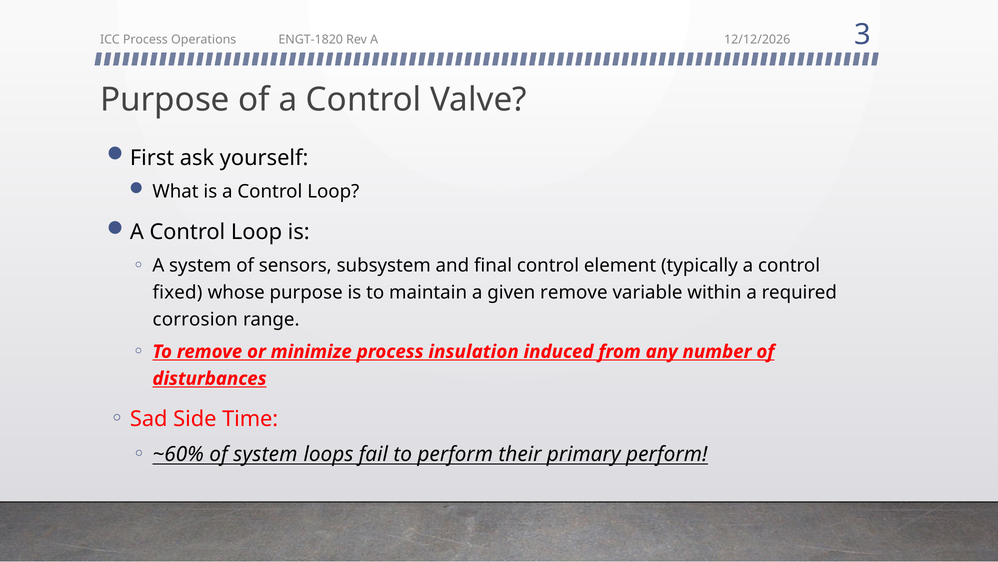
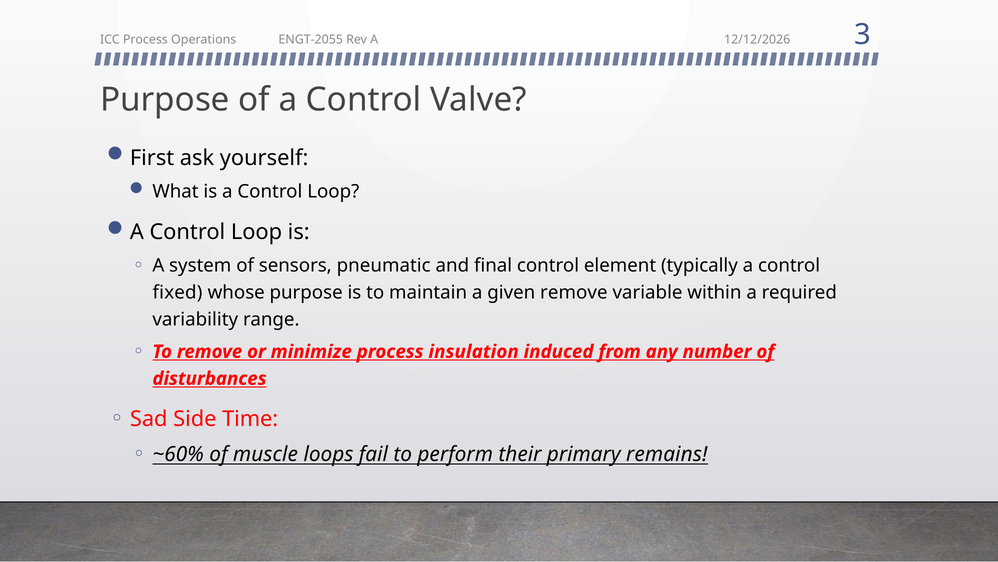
ENGT-1820: ENGT-1820 -> ENGT-2055 (311, 39)
subsystem: subsystem -> pneumatic (384, 265)
corrosion: corrosion -> variability (195, 319)
of system: system -> muscle (265, 454)
primary perform: perform -> remains (667, 454)
